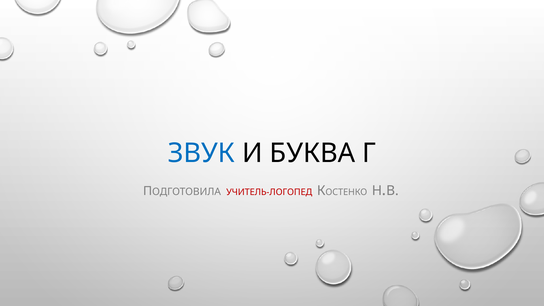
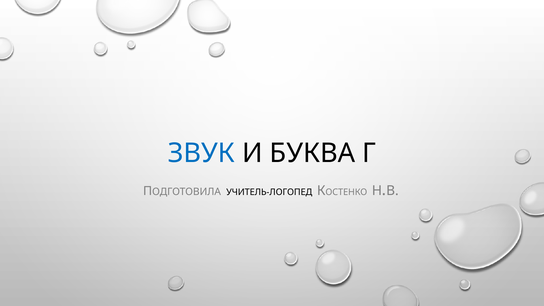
УЧИТЕЛЬ-ЛОГОПЕД colour: red -> black (269, 192)
